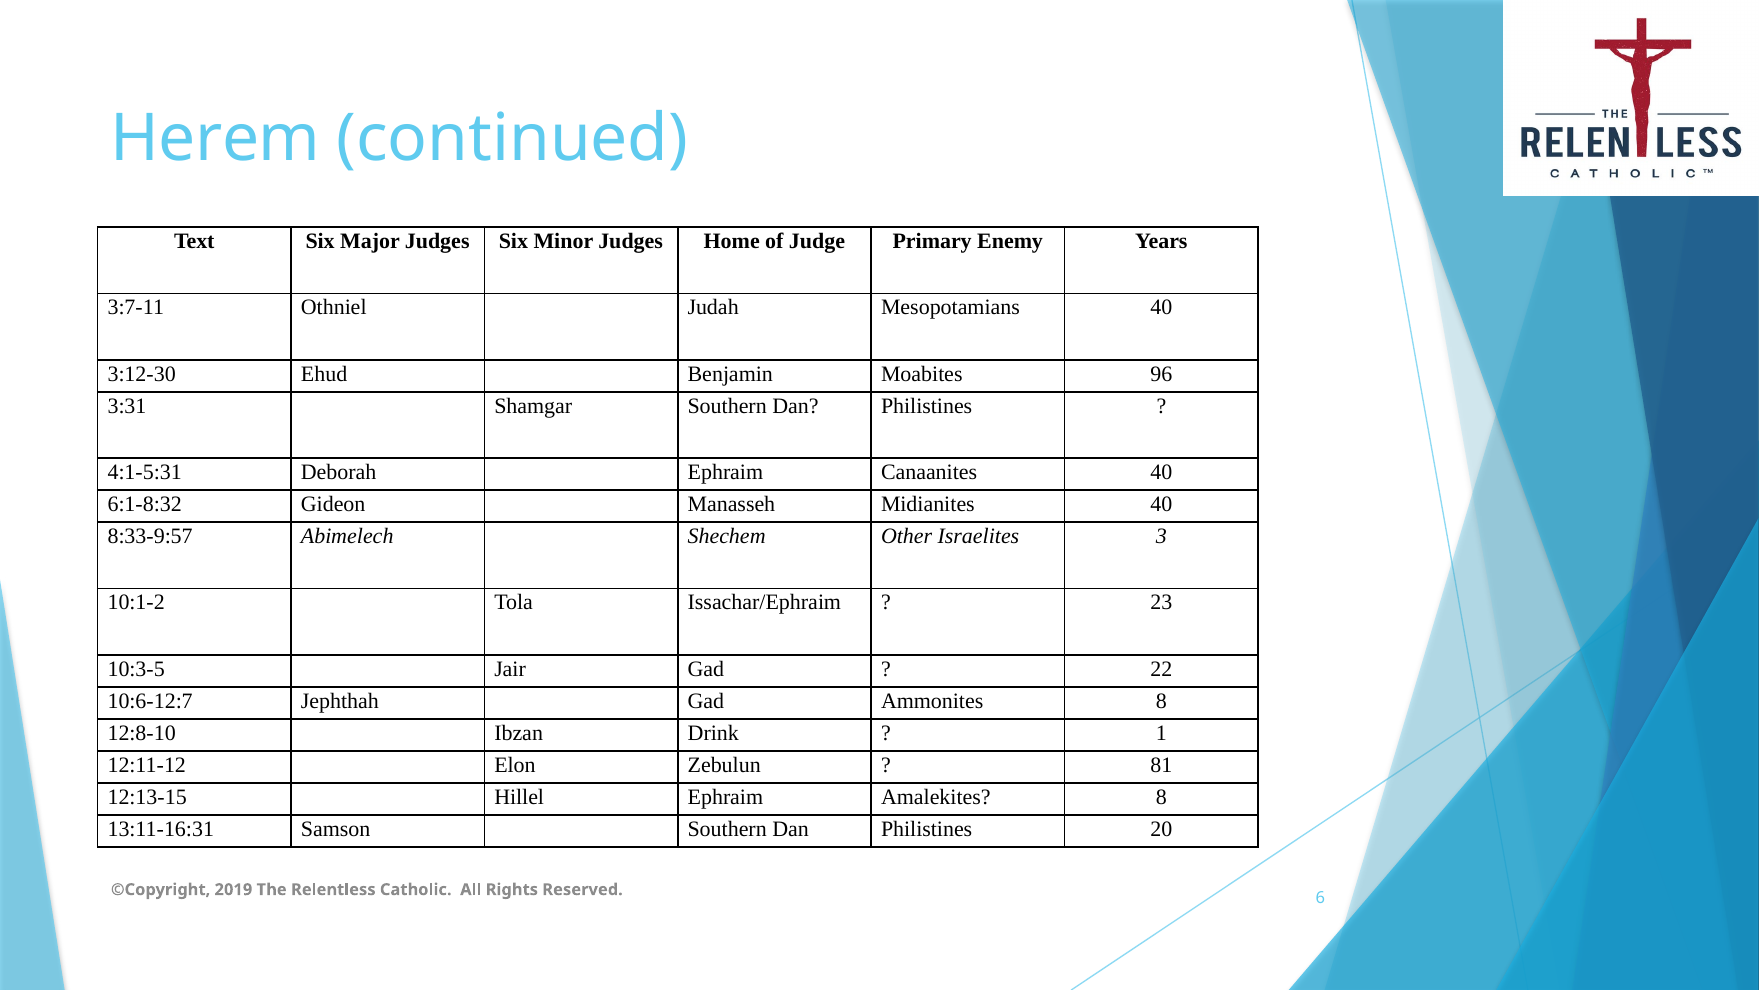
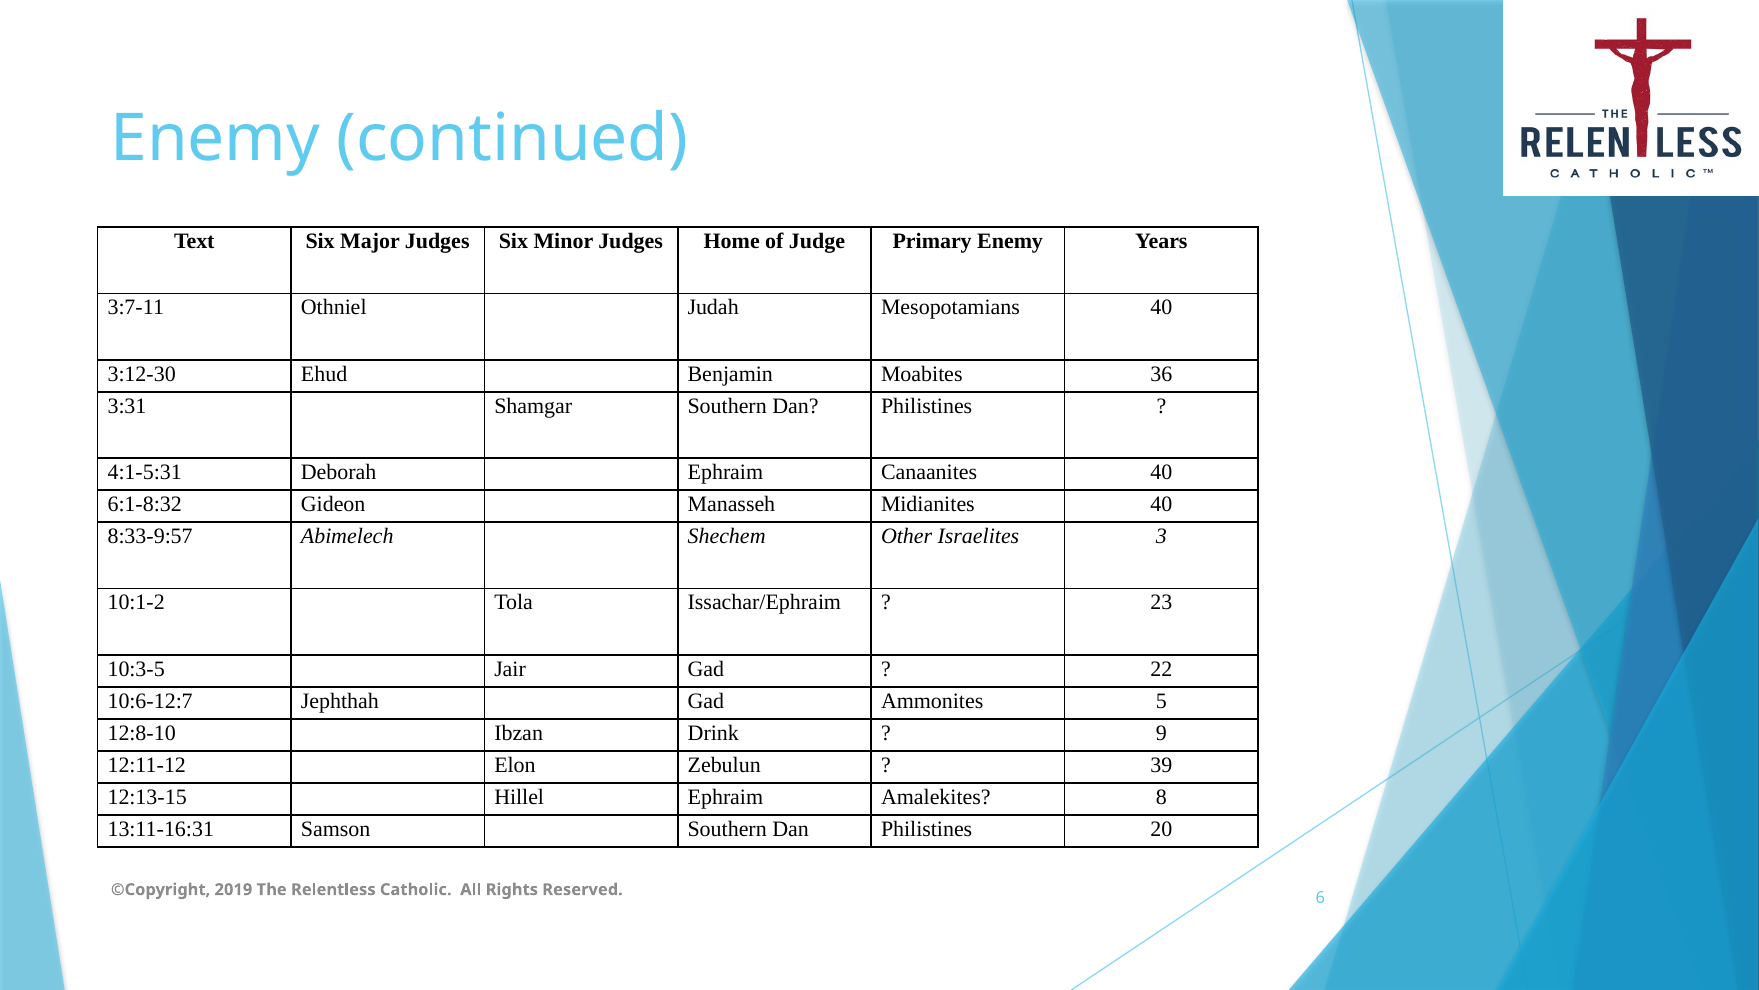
Herem: Herem -> Enemy (215, 139)
96: 96 -> 36 (1161, 374)
Ammonites 8: 8 -> 5 (1161, 700)
1: 1 -> 9 (1161, 732)
81: 81 -> 39 (1161, 764)
